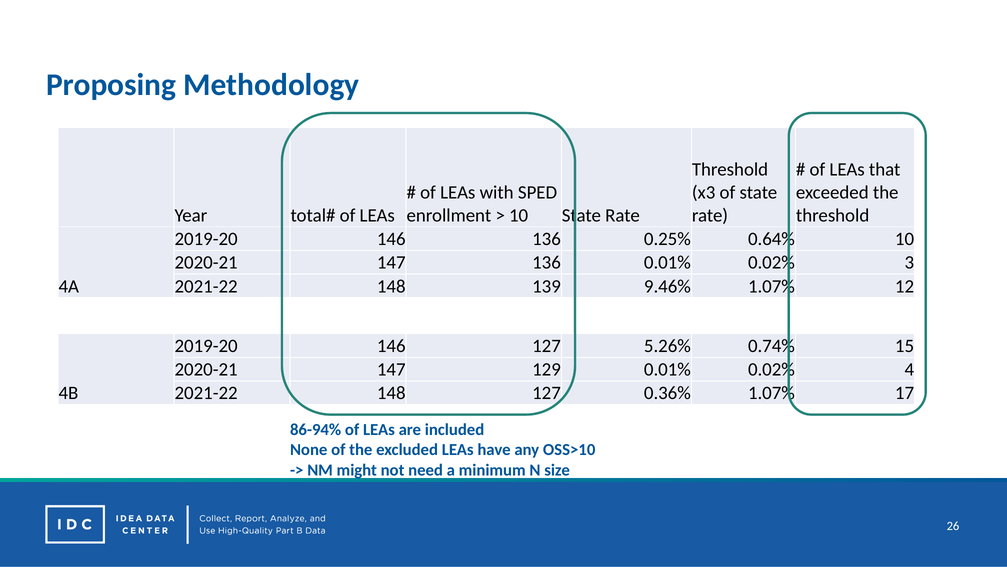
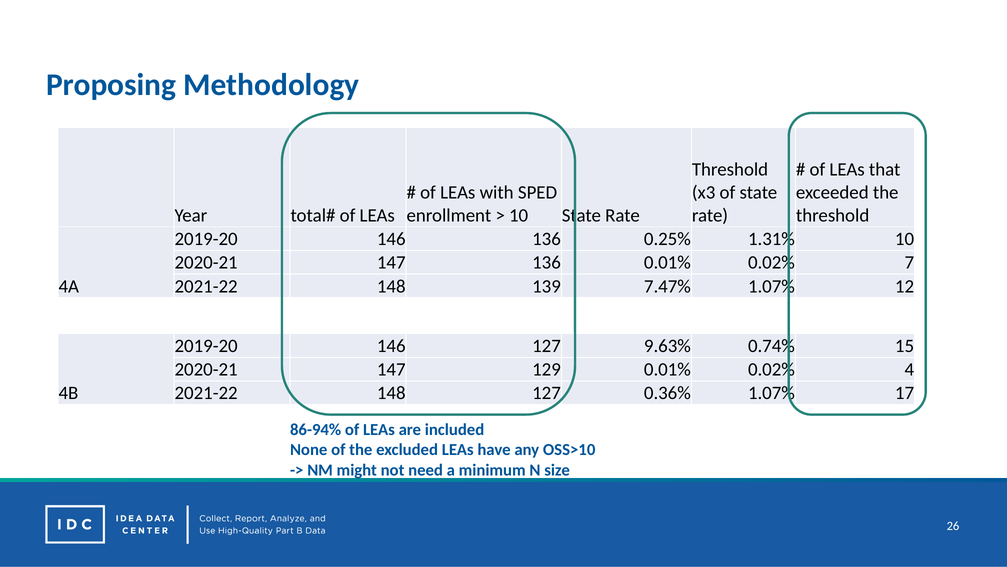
0.64%: 0.64% -> 1.31% (771, 239)
3: 3 -> 7 (909, 262)
9.46%: 9.46% -> 7.47% (667, 286)
5.26%: 5.26% -> 9.63% (667, 346)
